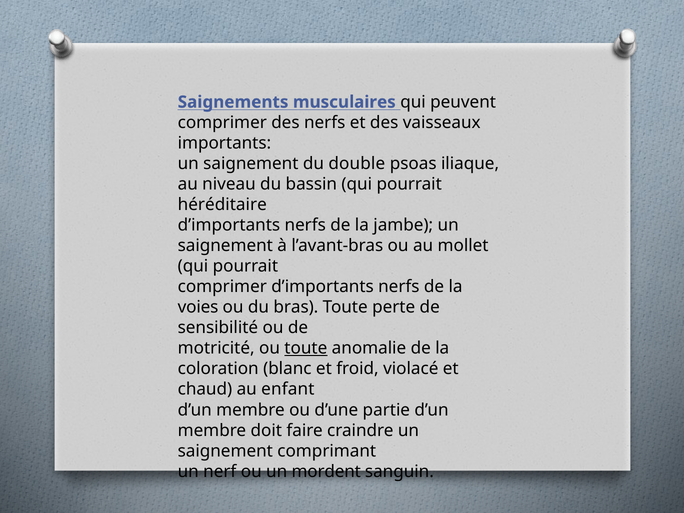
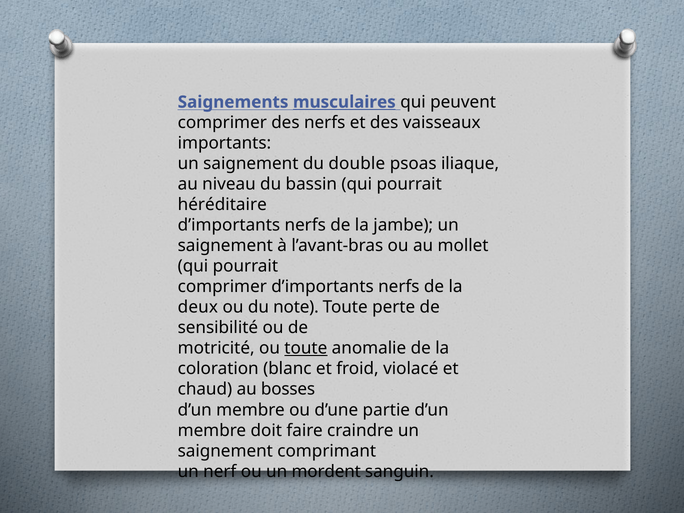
musculaires underline: none -> present (344, 102)
voies: voies -> deux (198, 307)
bras: bras -> note (296, 307)
enfant: enfant -> bosses (288, 389)
